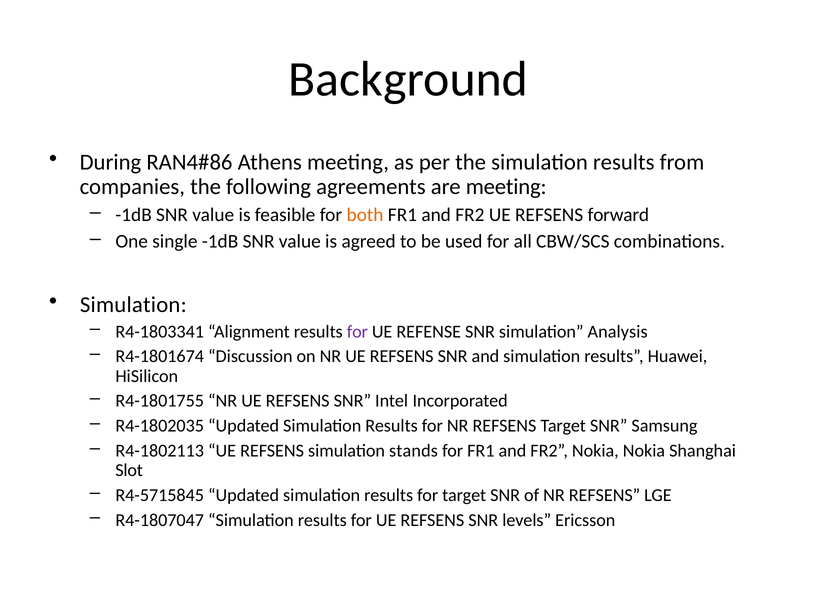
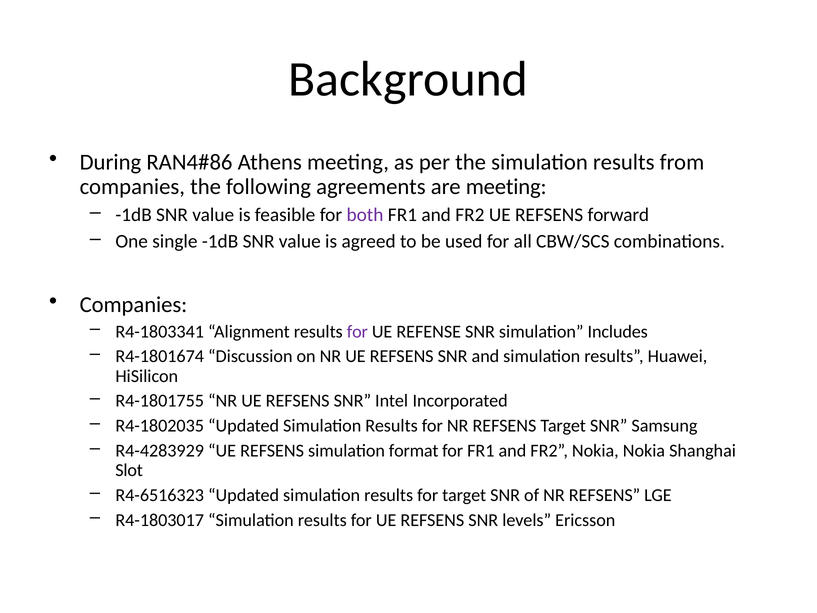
both colour: orange -> purple (365, 215)
Simulation: Simulation -> Companies (133, 305)
Analysis: Analysis -> Includes (618, 331)
R4-1802113: R4-1802113 -> R4-4283929 (160, 451)
stands: stands -> format (414, 451)
R4-5715845: R4-5715845 -> R4-6516323 (160, 495)
R4-1807047: R4-1807047 -> R4-1803017 (160, 520)
